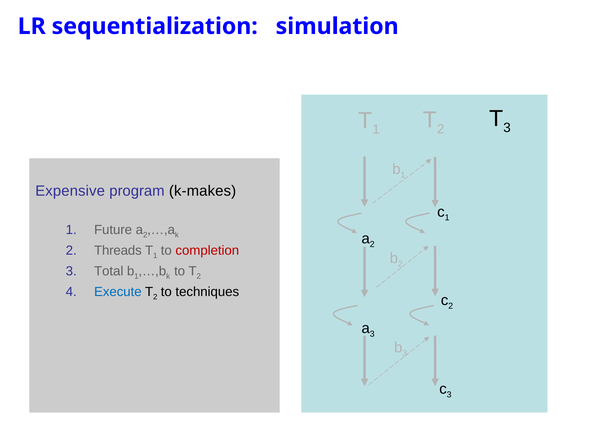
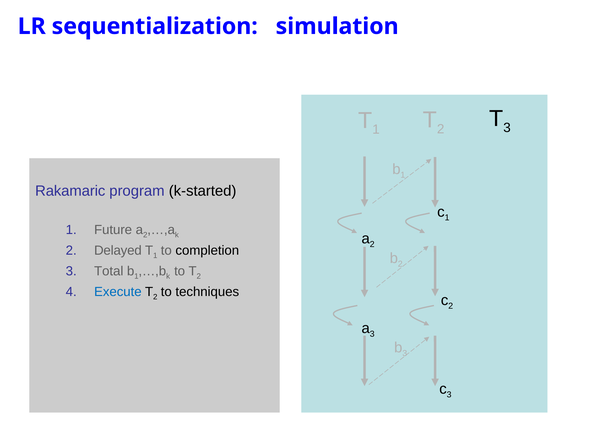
Expensive: Expensive -> Rakamaric (70, 191)
k-makes: k-makes -> k-started (203, 191)
Threads: Threads -> Delayed (118, 251)
completion colour: red -> black (207, 251)
